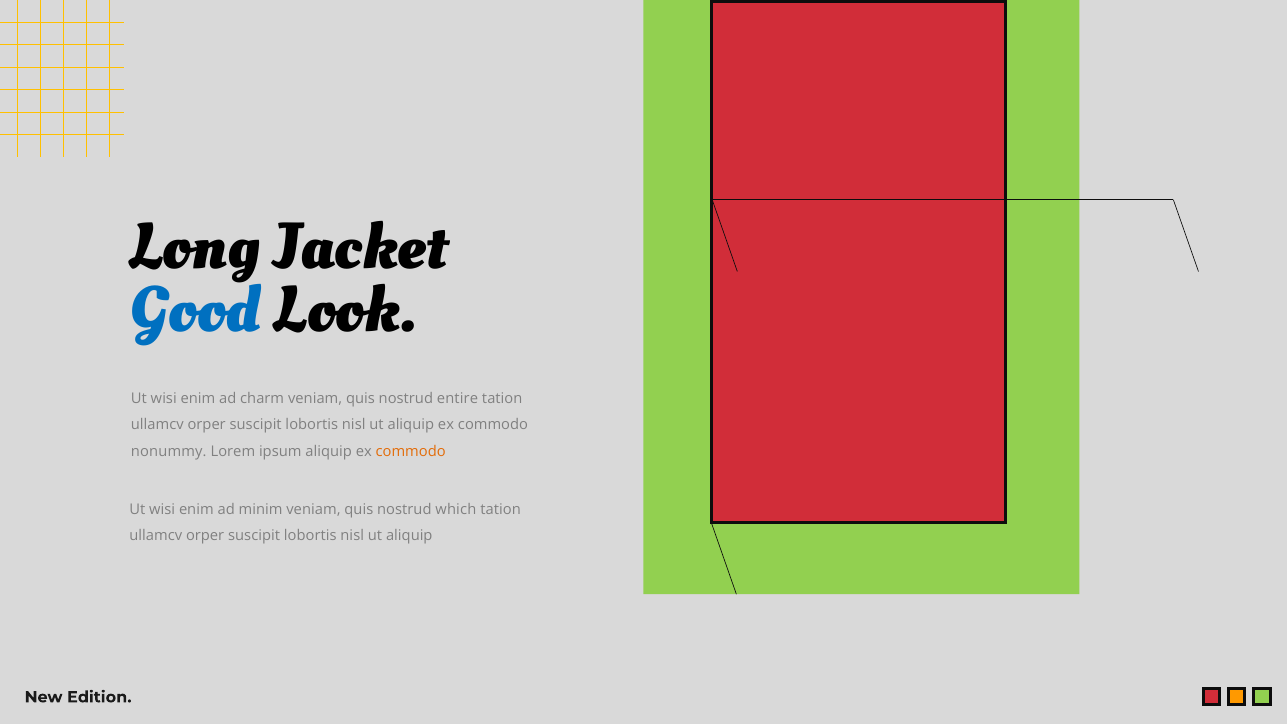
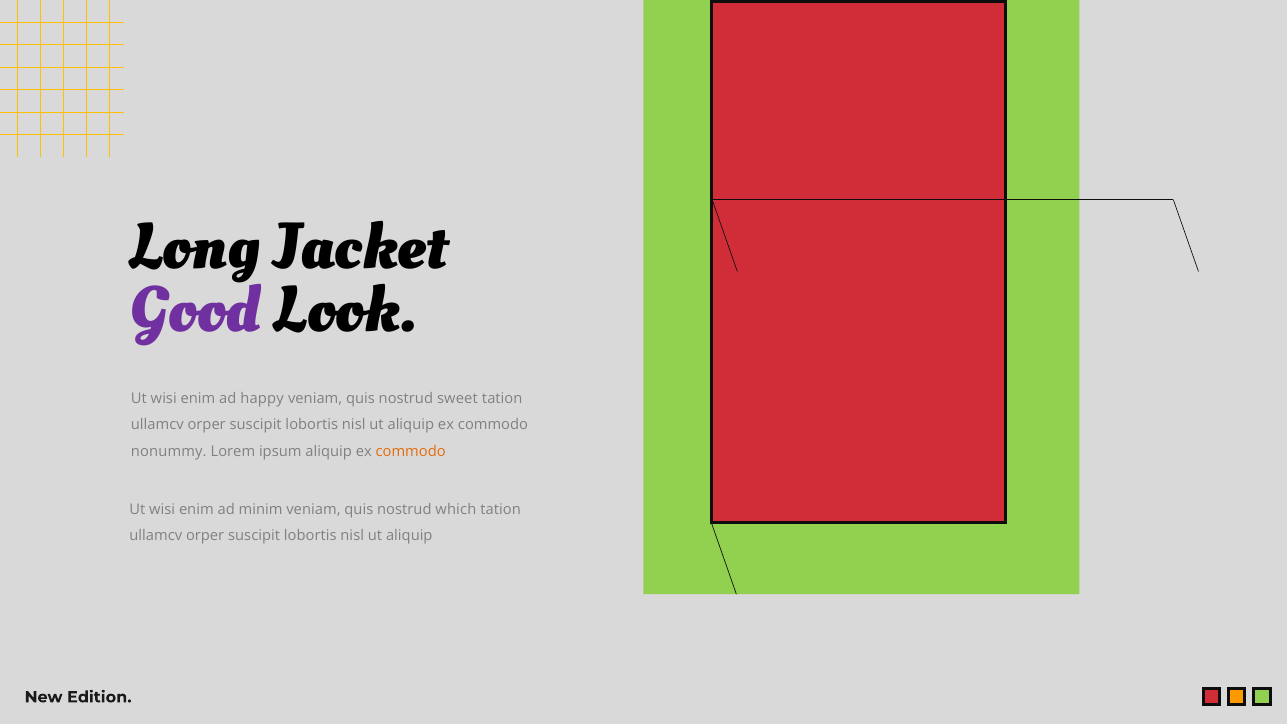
Good colour: blue -> purple (195, 311)
charm: charm -> happy (262, 398)
entire: entire -> sweet (457, 398)
